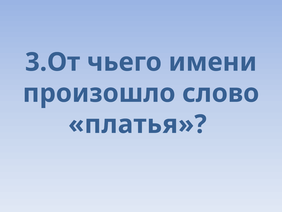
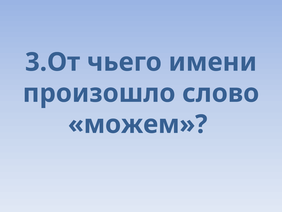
платья: платья -> можем (138, 124)
